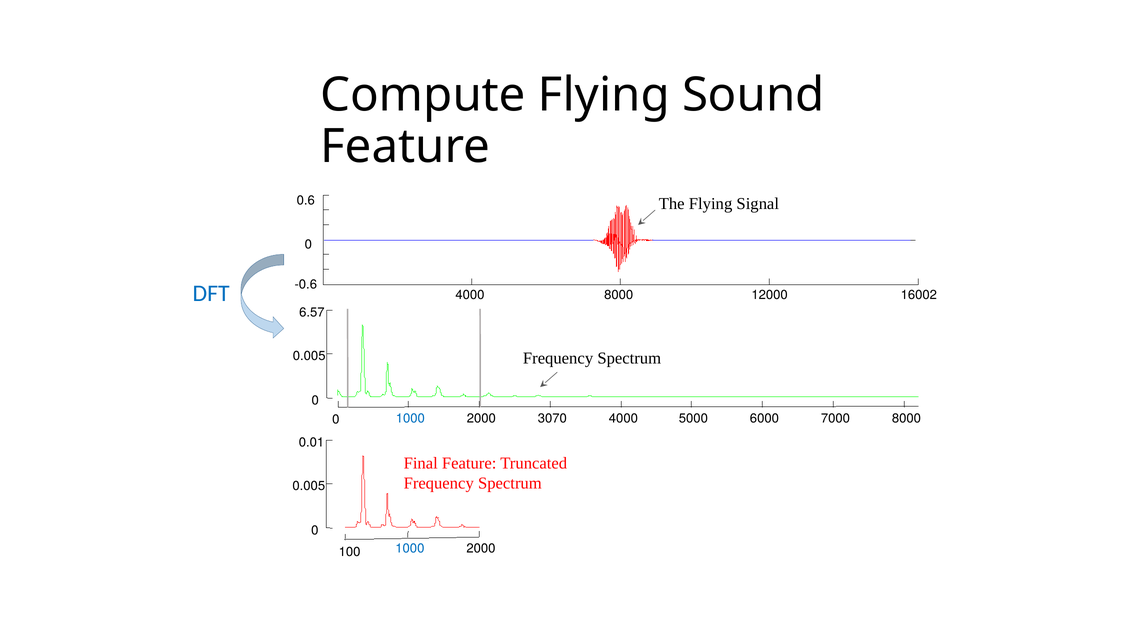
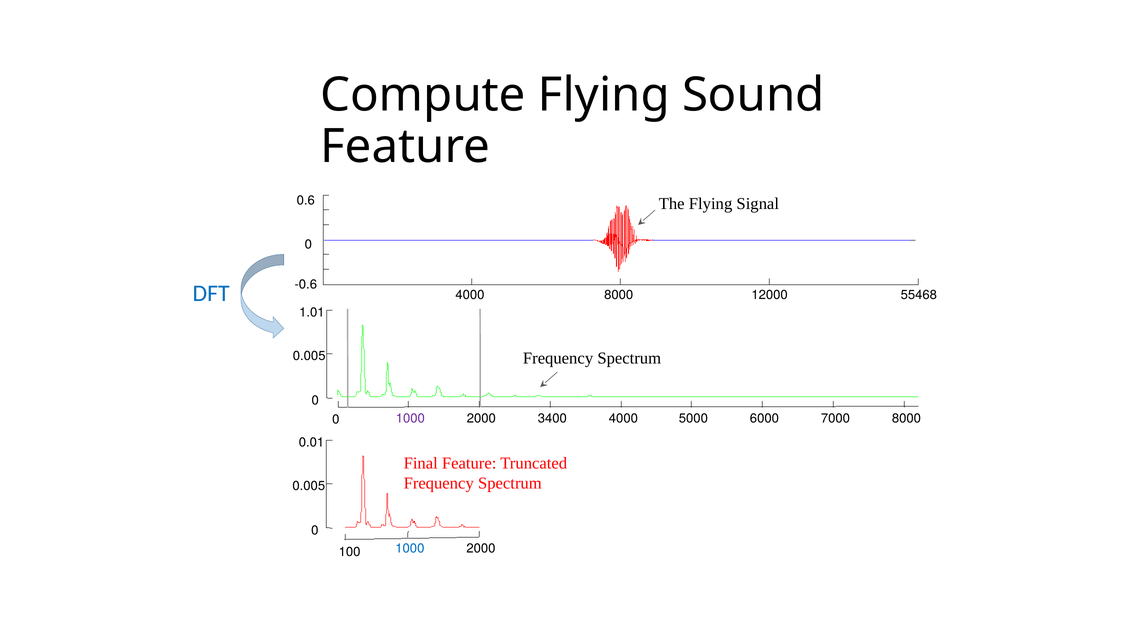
16002: 16002 -> 55468 (919, 295)
6.57: 6.57 -> 1.01 (312, 313)
1000 colour: blue -> purple (410, 418)
3070: 3070 -> 3400 (552, 418)
